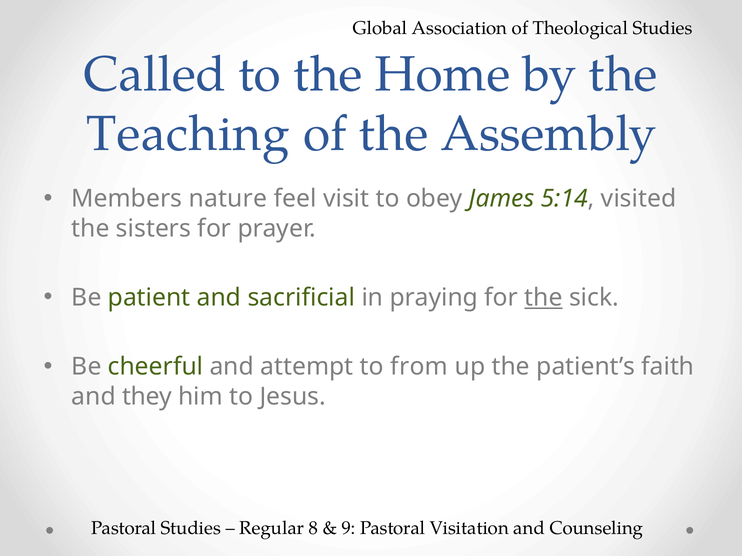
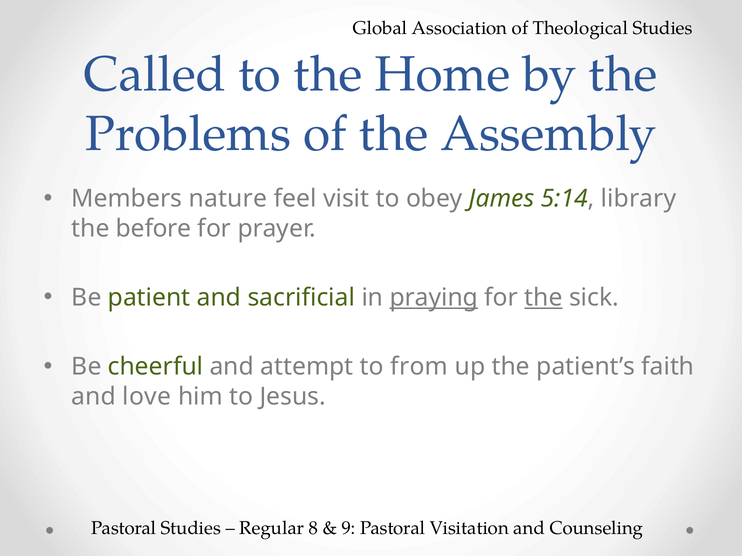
Teaching: Teaching -> Problems (188, 134)
visited: visited -> library (639, 199)
sisters: sisters -> before (154, 229)
praying underline: none -> present (434, 298)
they: they -> love (147, 397)
